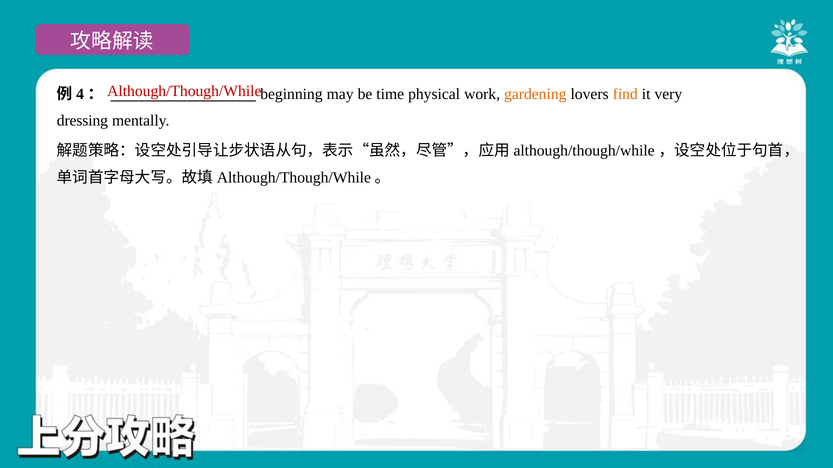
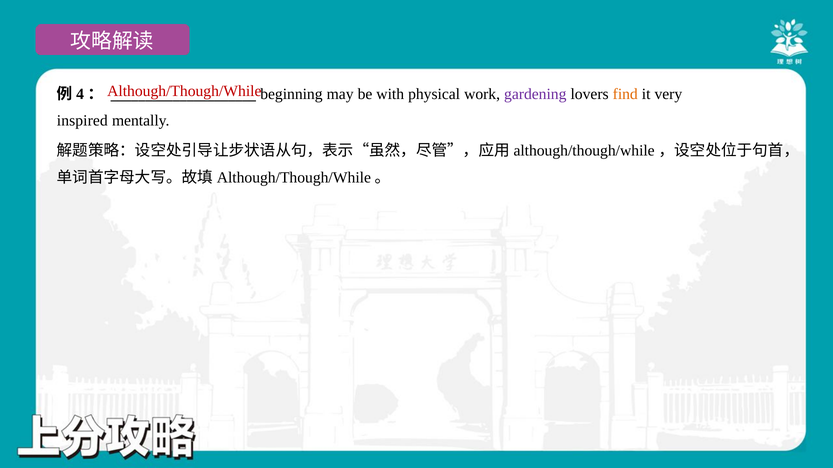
time: time -> with (390, 94)
gardening colour: orange -> purple (535, 94)
dressing: dressing -> inspired (82, 121)
